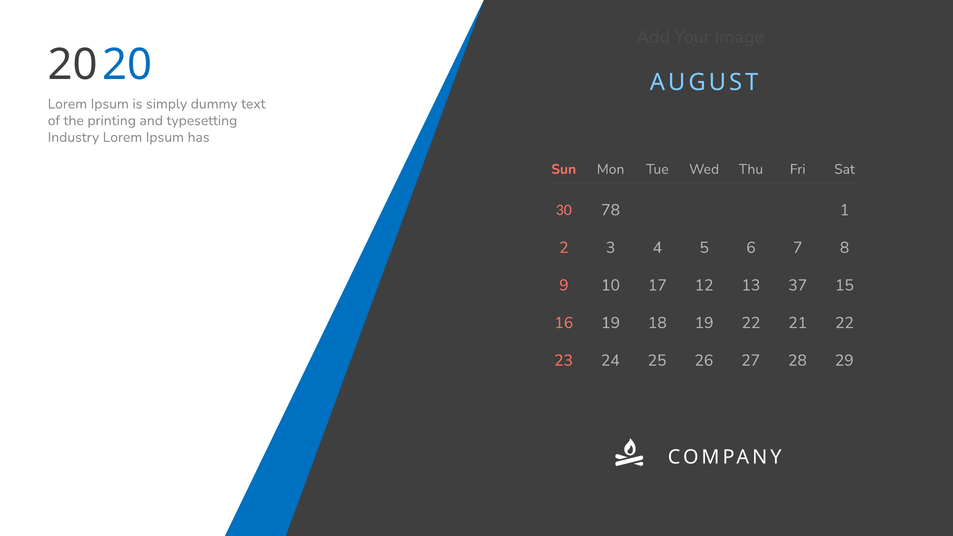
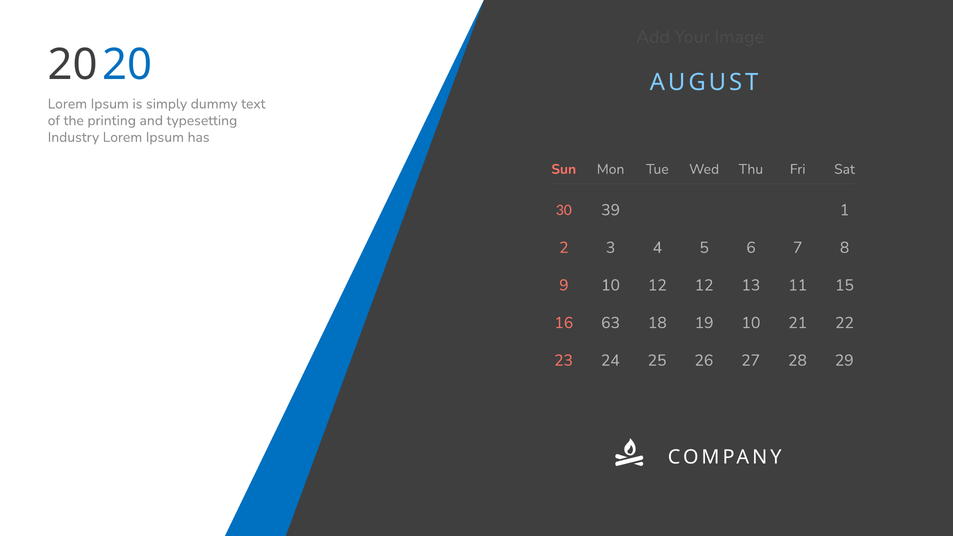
78: 78 -> 39 (611, 210)
10 17: 17 -> 12 (657, 285)
37: 37 -> 11 (798, 285)
16 19: 19 -> 63 (611, 323)
19 22: 22 -> 10 (751, 323)
